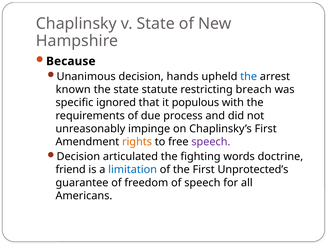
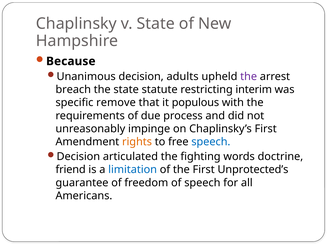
hands: hands -> adults (183, 77)
the colour: blue -> purple (249, 77)
known: known -> breach (73, 90)
breach: breach -> interim (254, 90)
ignored: ignored -> remove (116, 103)
speech colour: purple -> blue (211, 142)
